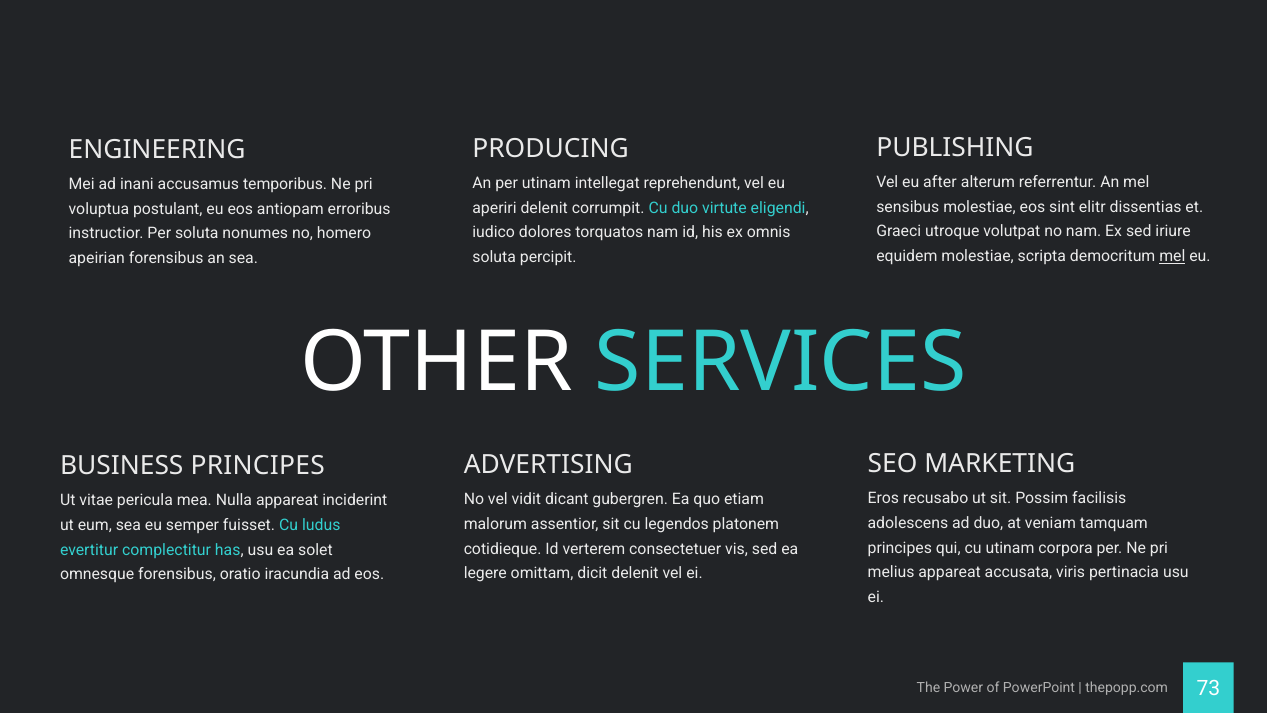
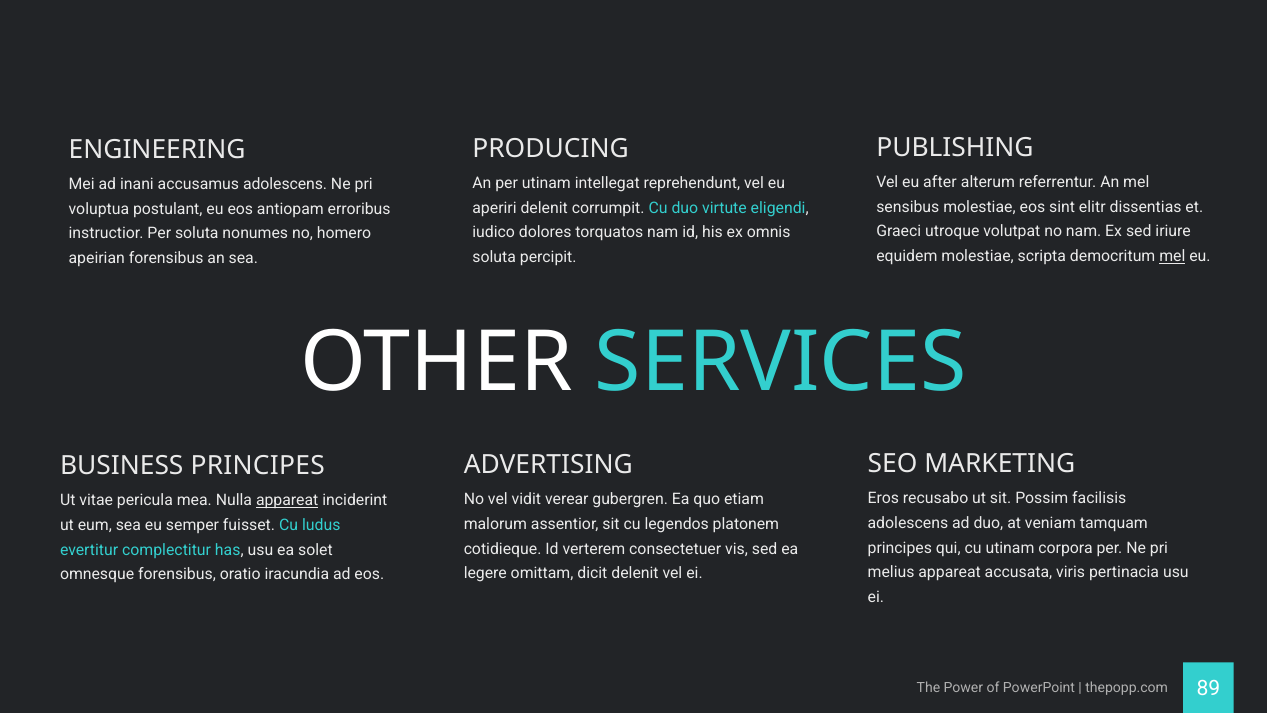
accusamus temporibus: temporibus -> adolescens (285, 184)
dicant: dicant -> verear (567, 499)
appareat underline: none -> present (287, 500)
73: 73 -> 89 (1208, 688)
